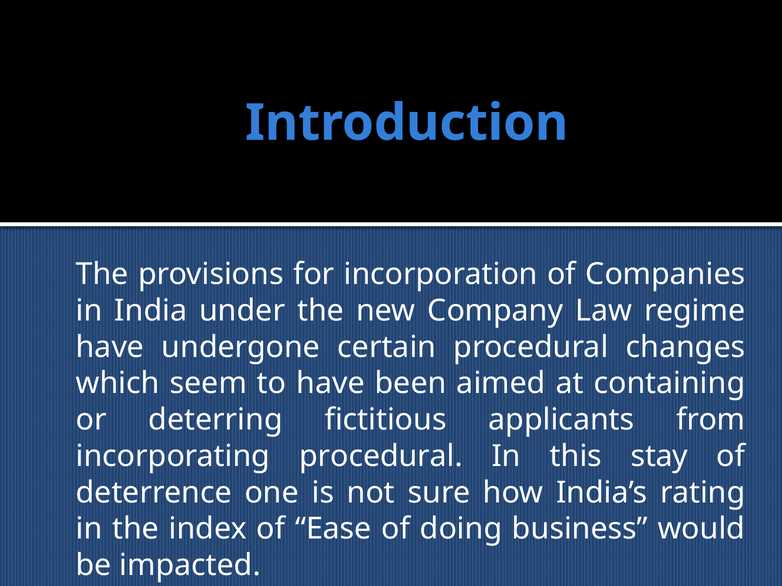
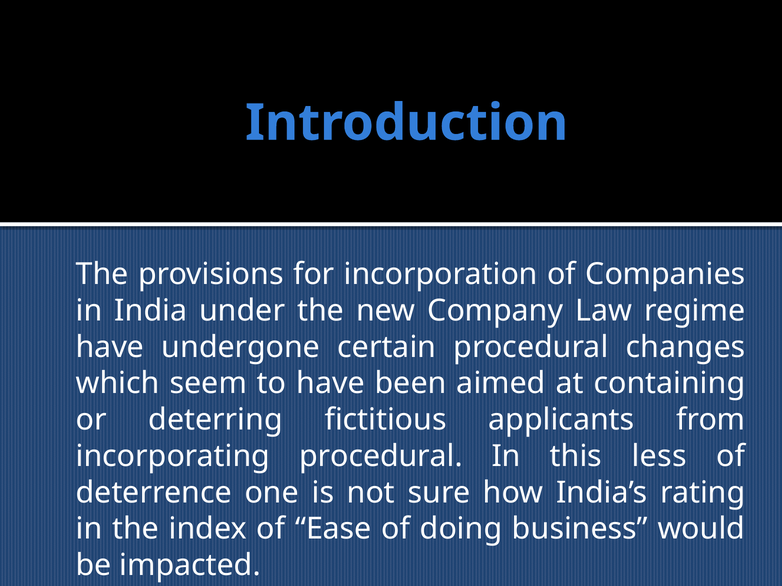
stay: stay -> less (659, 457)
